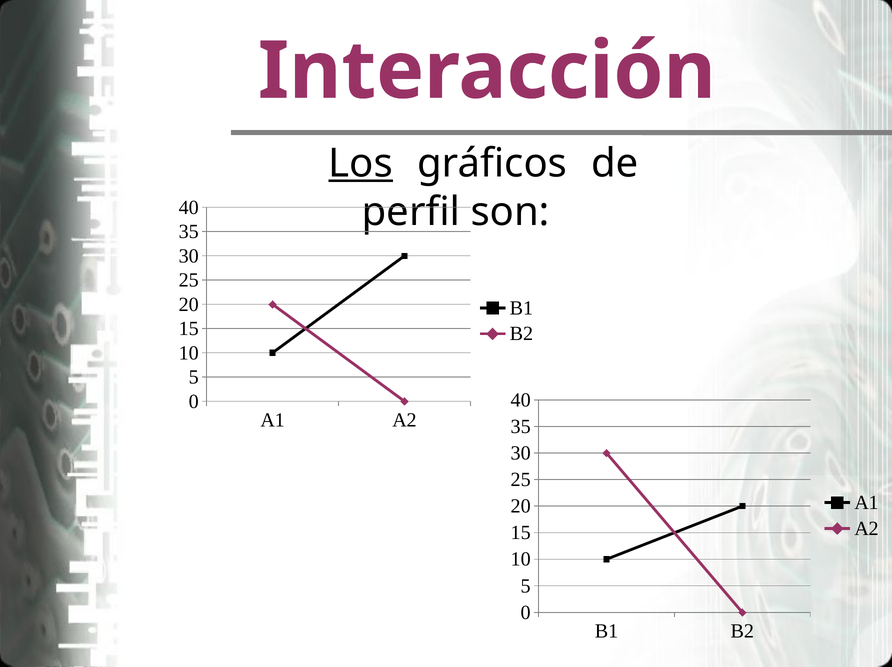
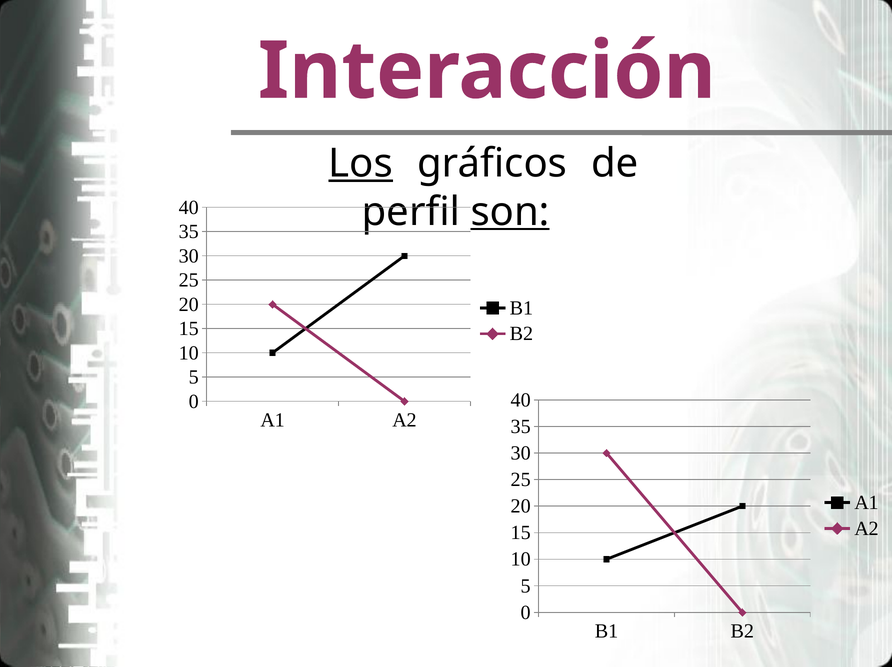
son underline: none -> present (510, 212)
